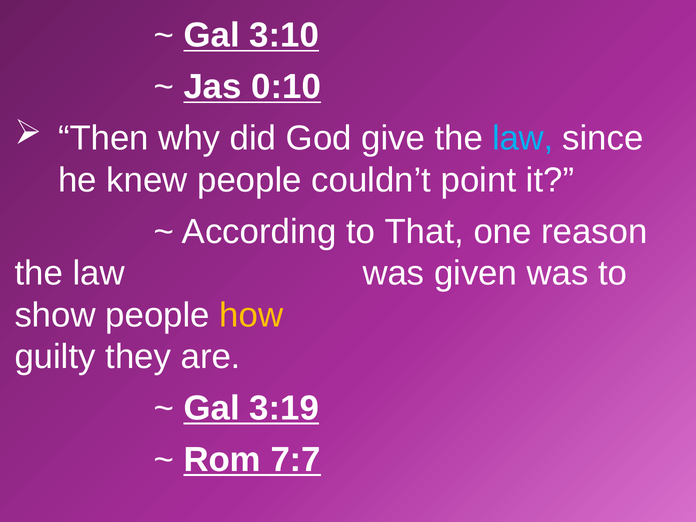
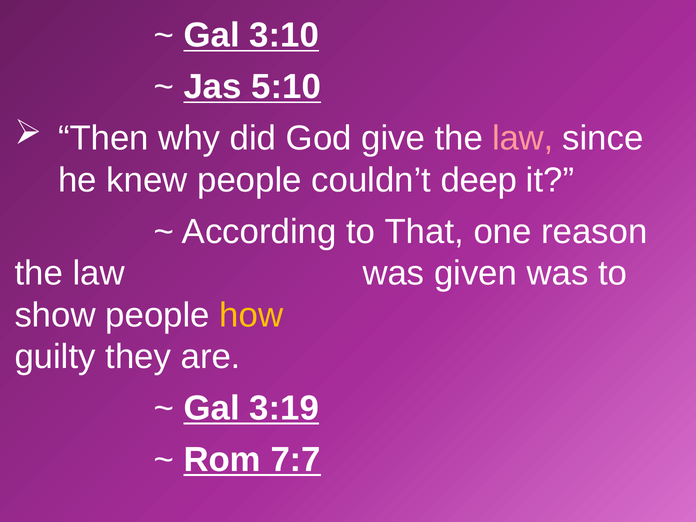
0:10: 0:10 -> 5:10 (286, 87)
law colour: light blue -> pink (523, 138)
point: point -> deep (479, 180)
